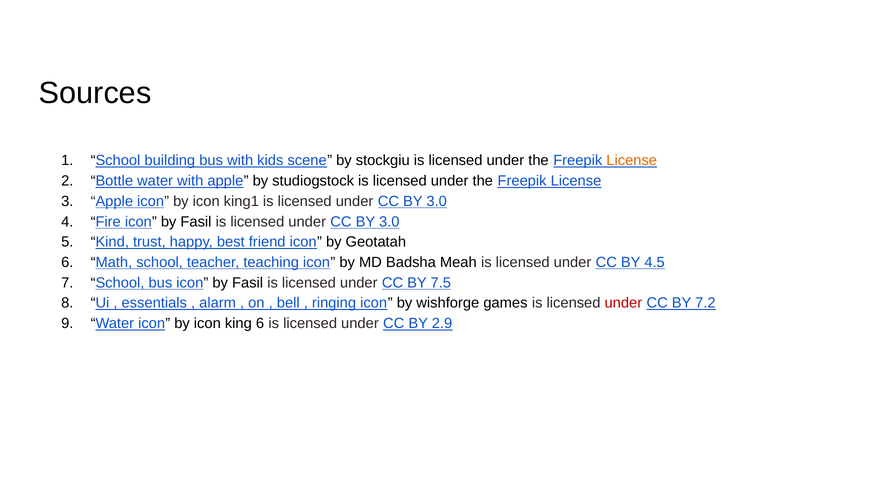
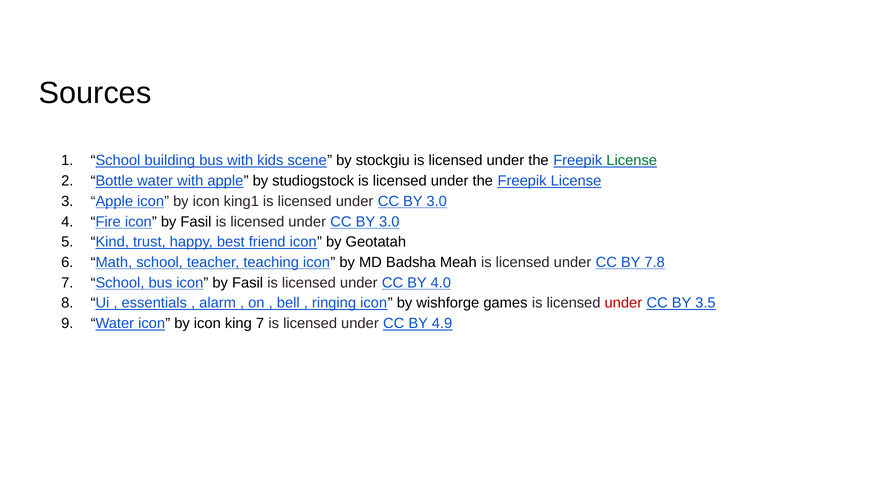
License colour: orange -> green (632, 160)
4.5: 4.5 -> 7.8 (655, 262)
7.5: 7.5 -> 4.0 (441, 282)
7.2: 7.2 -> 3.5 (705, 303)
king 6: 6 -> 7 (260, 323)
2.9: 2.9 -> 4.9 (442, 323)
